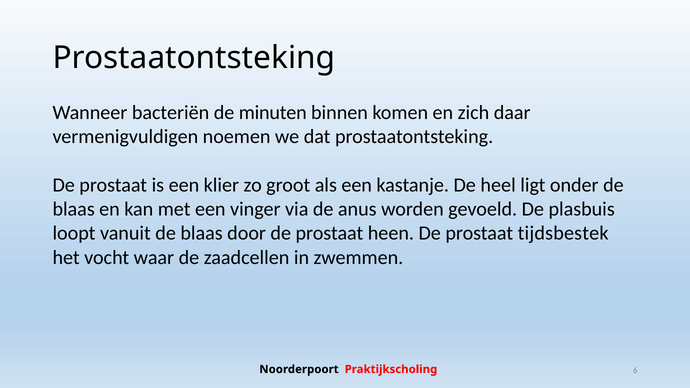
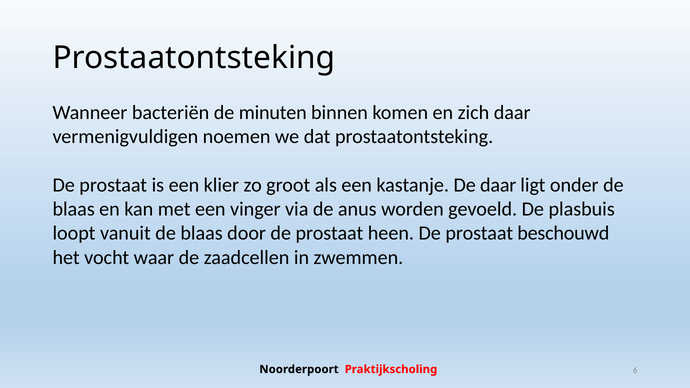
De heel: heel -> daar (498, 185)
tijdsbestek: tijdsbestek -> beschouwd (563, 233)
